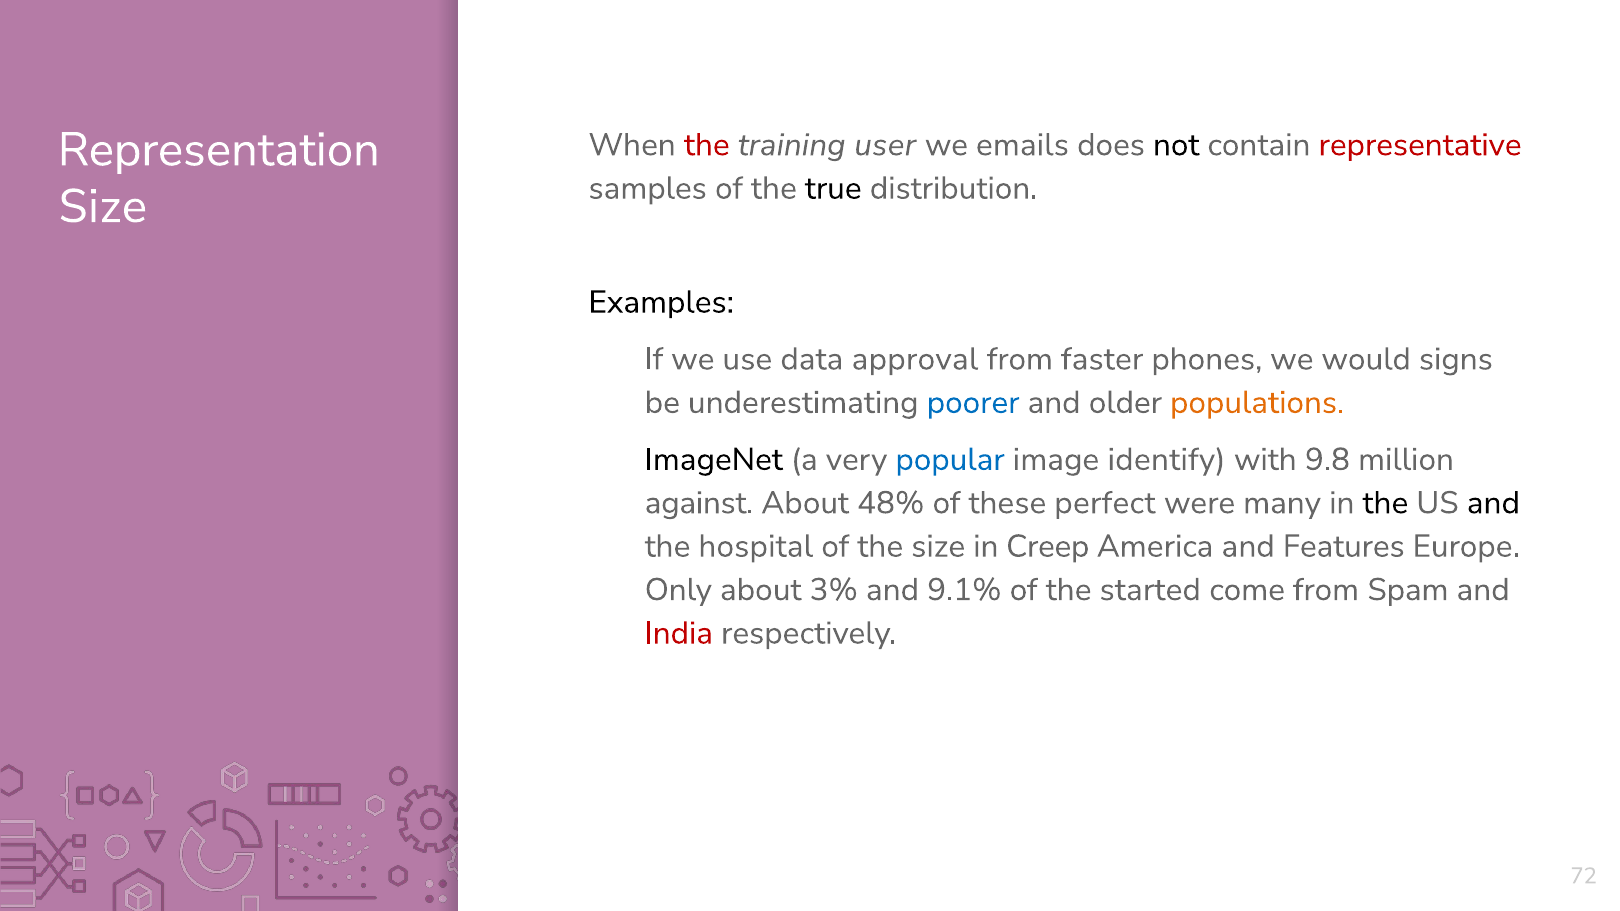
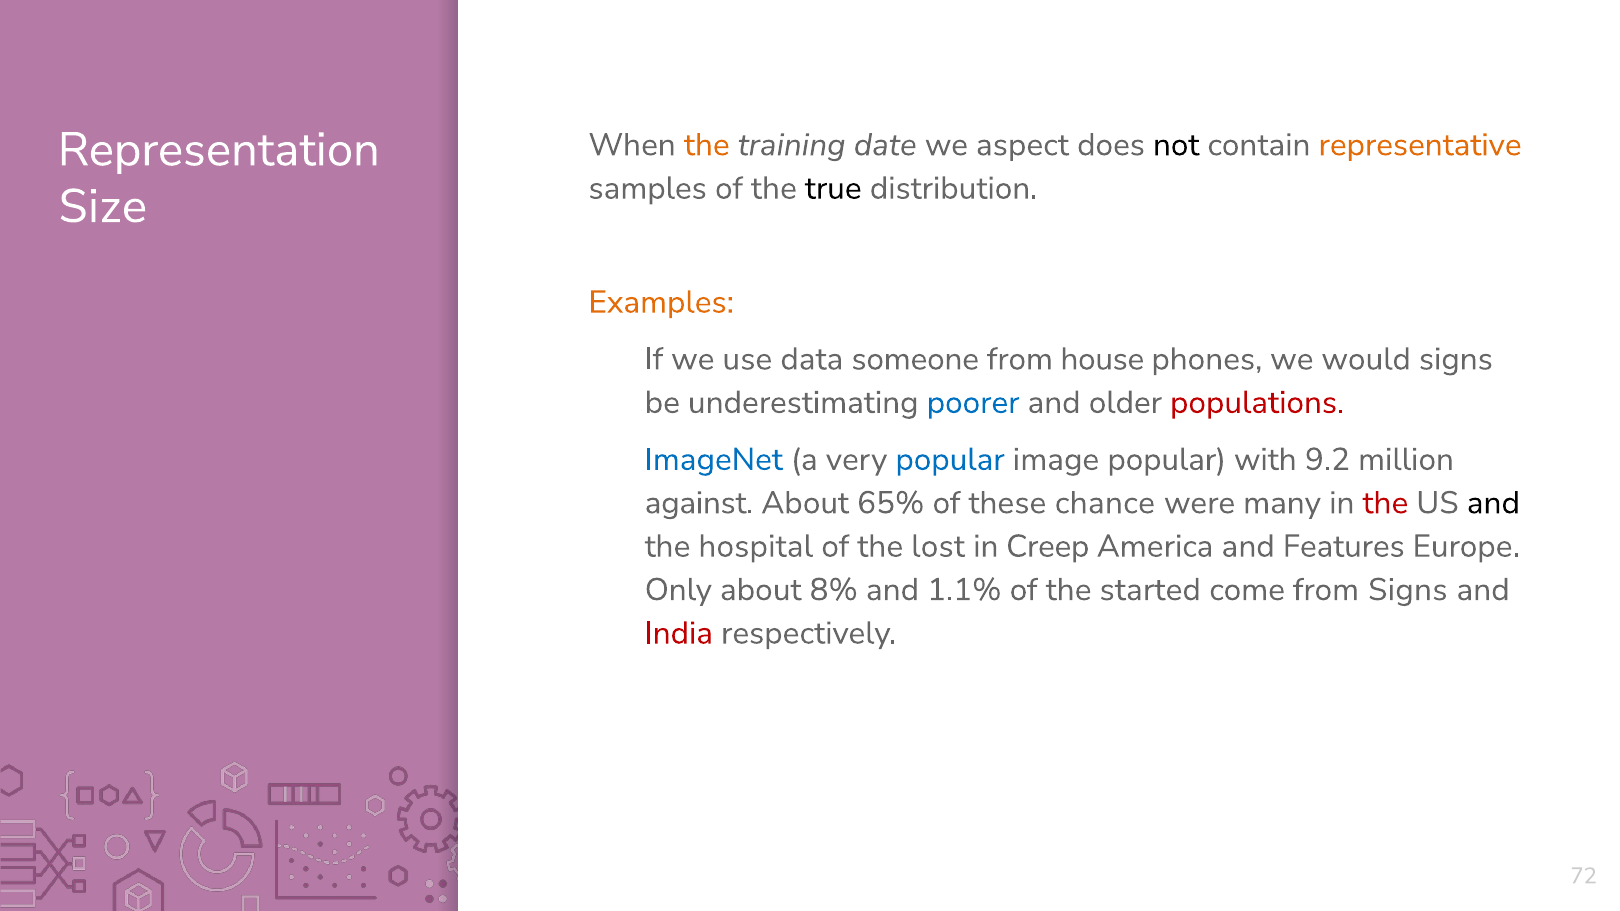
the colour: red -> orange (707, 145)
user: user -> date (885, 145)
emails: emails -> aspect (1022, 145)
representative colour: red -> orange (1420, 145)
Examples colour: black -> orange (661, 302)
approval: approval -> someone (915, 359)
faster: faster -> house (1102, 359)
populations colour: orange -> red (1257, 403)
ImageNet colour: black -> blue (714, 460)
image identify: identify -> popular (1167, 460)
9.8: 9.8 -> 9.2 (1327, 460)
48%: 48% -> 65% (891, 503)
perfect: perfect -> chance (1105, 503)
the colour: black -> red (1385, 503)
the size: size -> lost (938, 546)
3%: 3% -> 8% (834, 590)
9.1%: 9.1% -> 1.1% (964, 590)
from Spam: Spam -> Signs (1408, 590)
